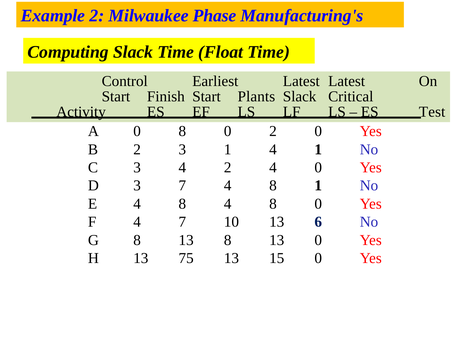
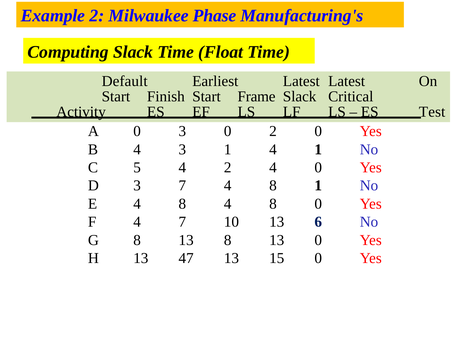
Control: Control -> Default (125, 81)
Plants: Plants -> Frame (257, 96)
0 8: 8 -> 3 (182, 131)
B 2: 2 -> 4 (137, 149)
C 3: 3 -> 5 (137, 167)
75: 75 -> 47 (186, 258)
